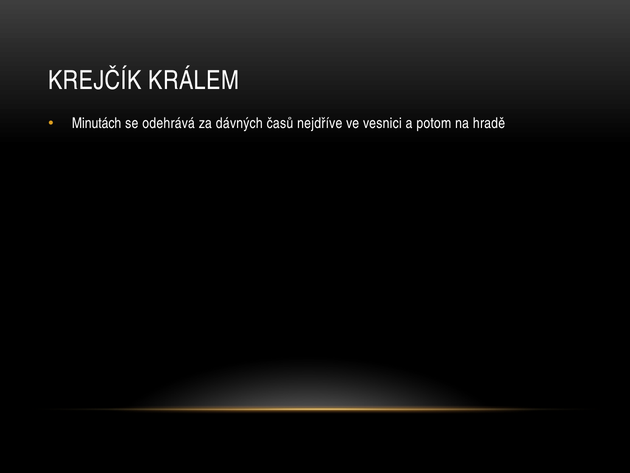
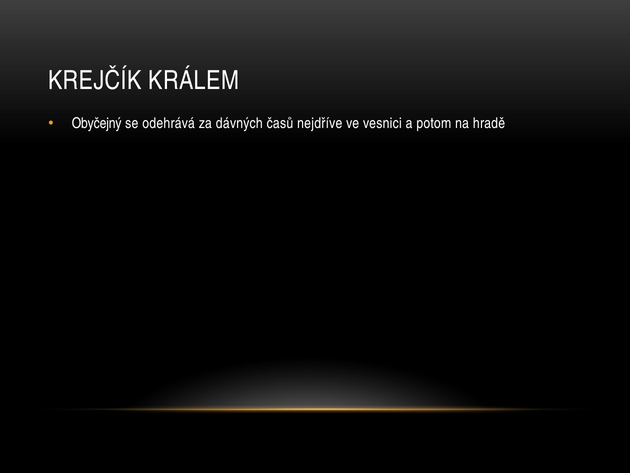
Minutách: Minutách -> Obyčejný (97, 123)
